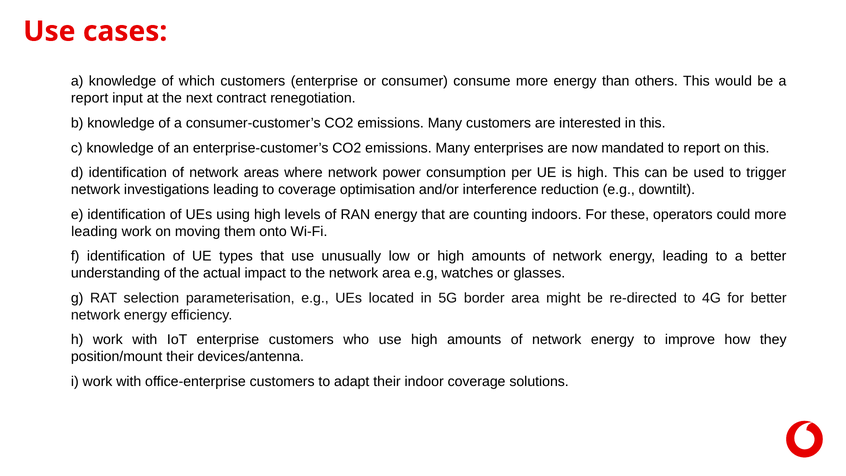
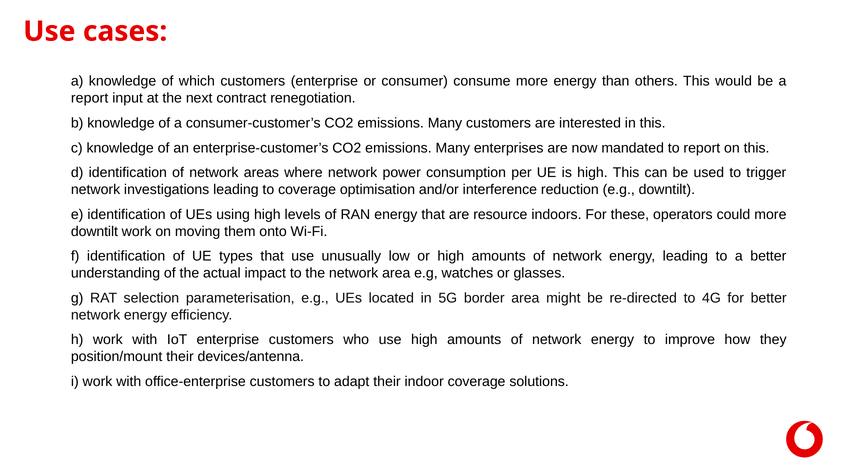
counting: counting -> resource (500, 214)
leading: leading -> downtilt (94, 231)
